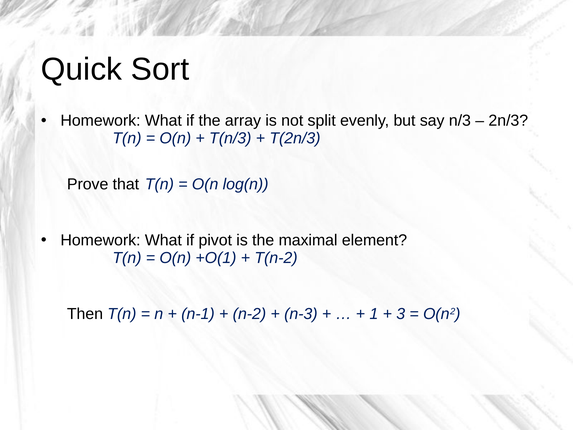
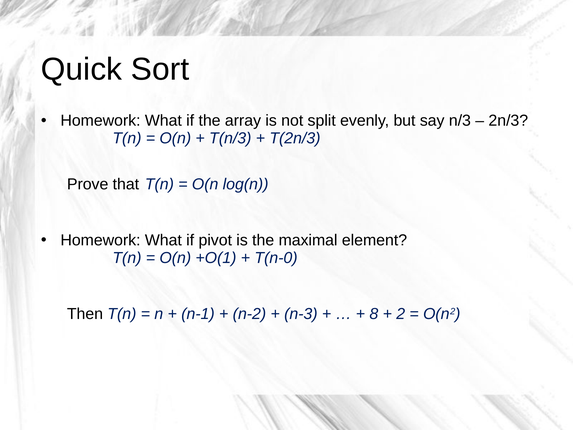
T(n-2: T(n-2 -> T(n-0 (276, 258)
1: 1 -> 8 (374, 314)
3: 3 -> 2 (401, 314)
